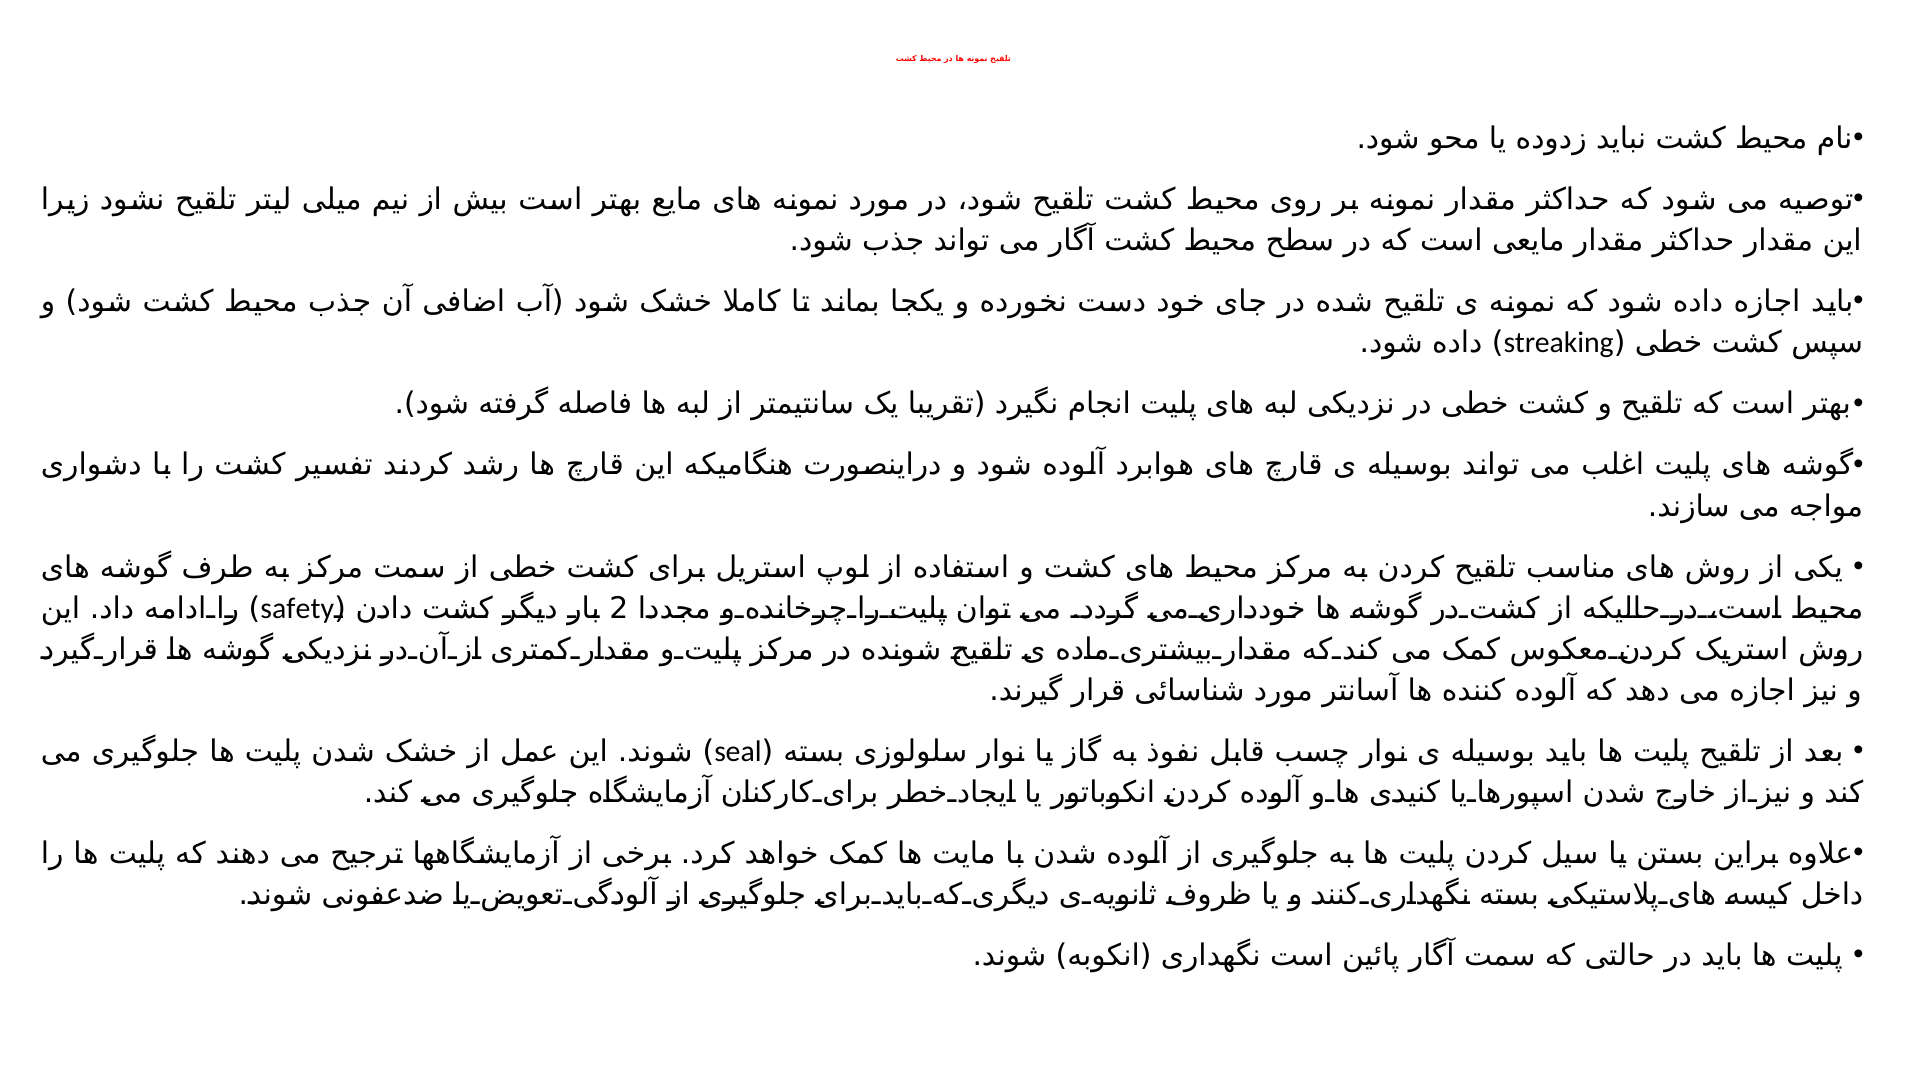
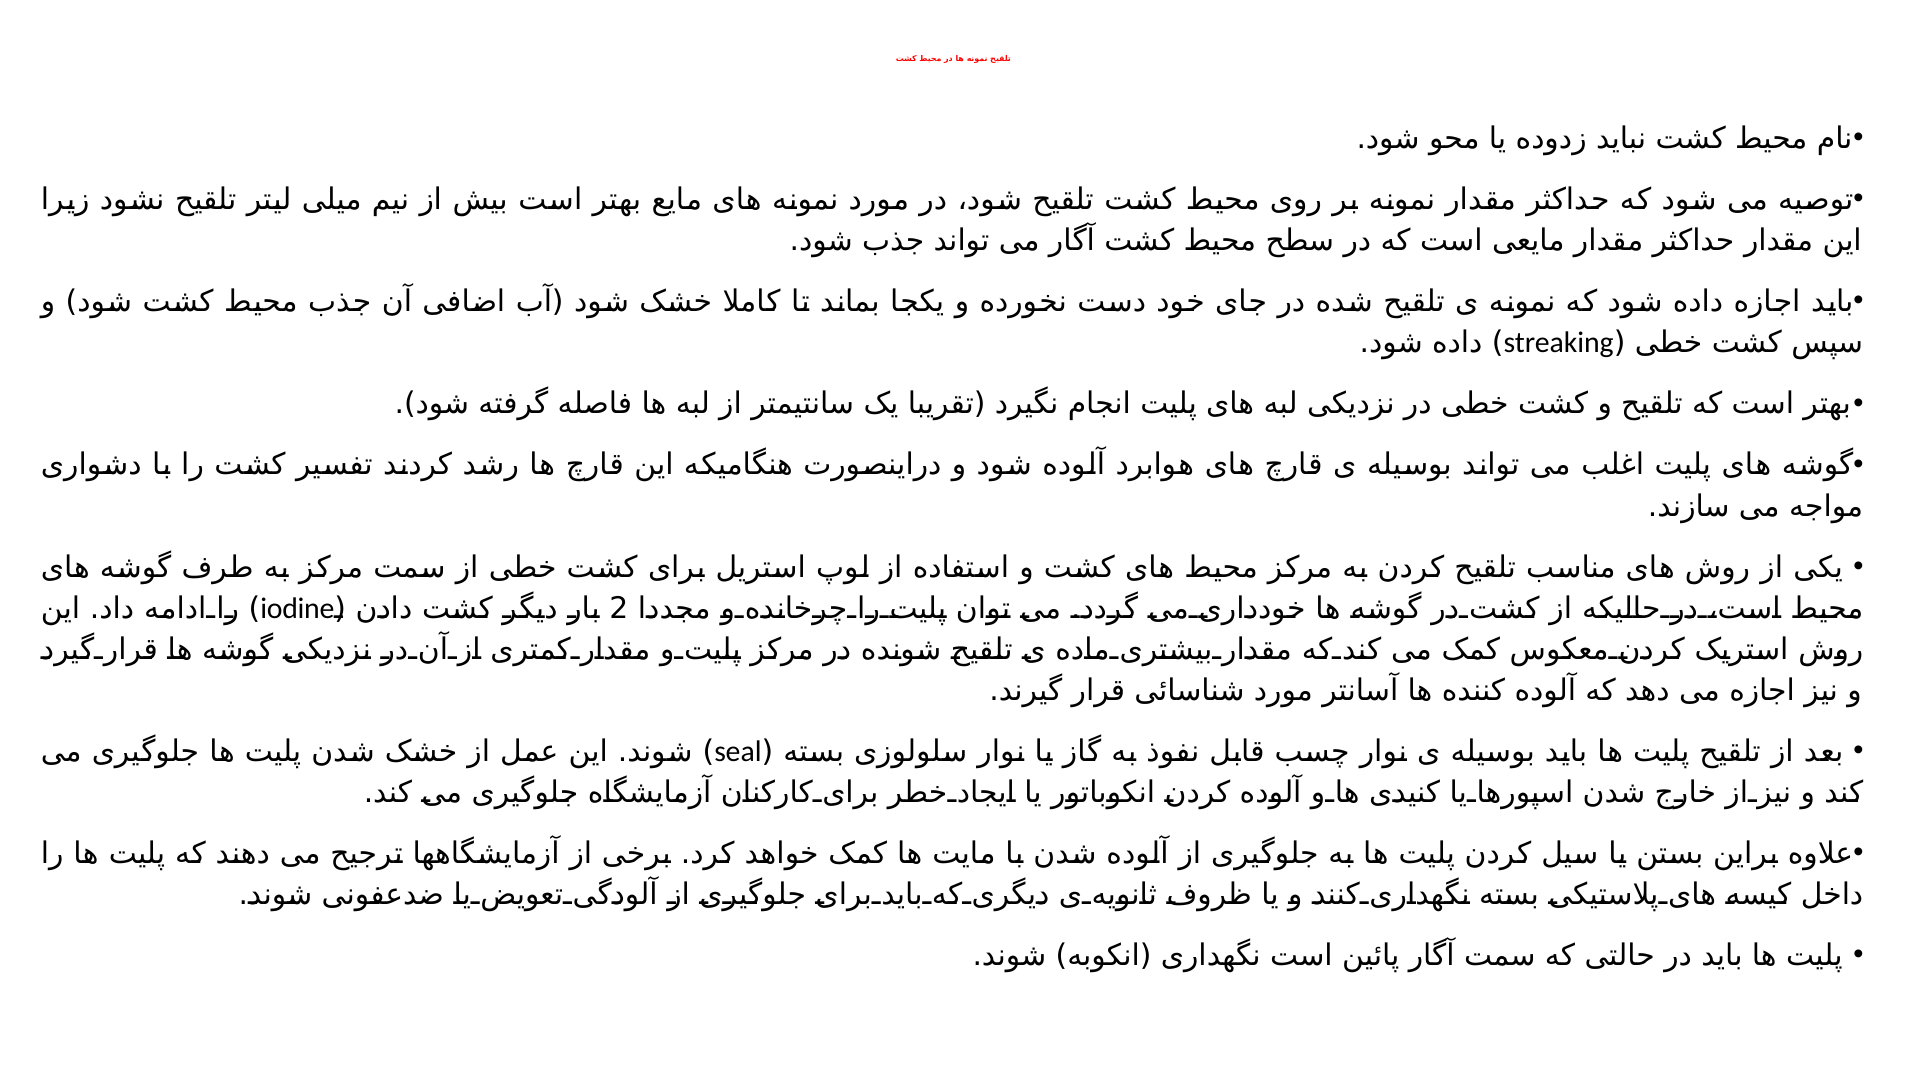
safety: safety -> iodine (297, 608)
